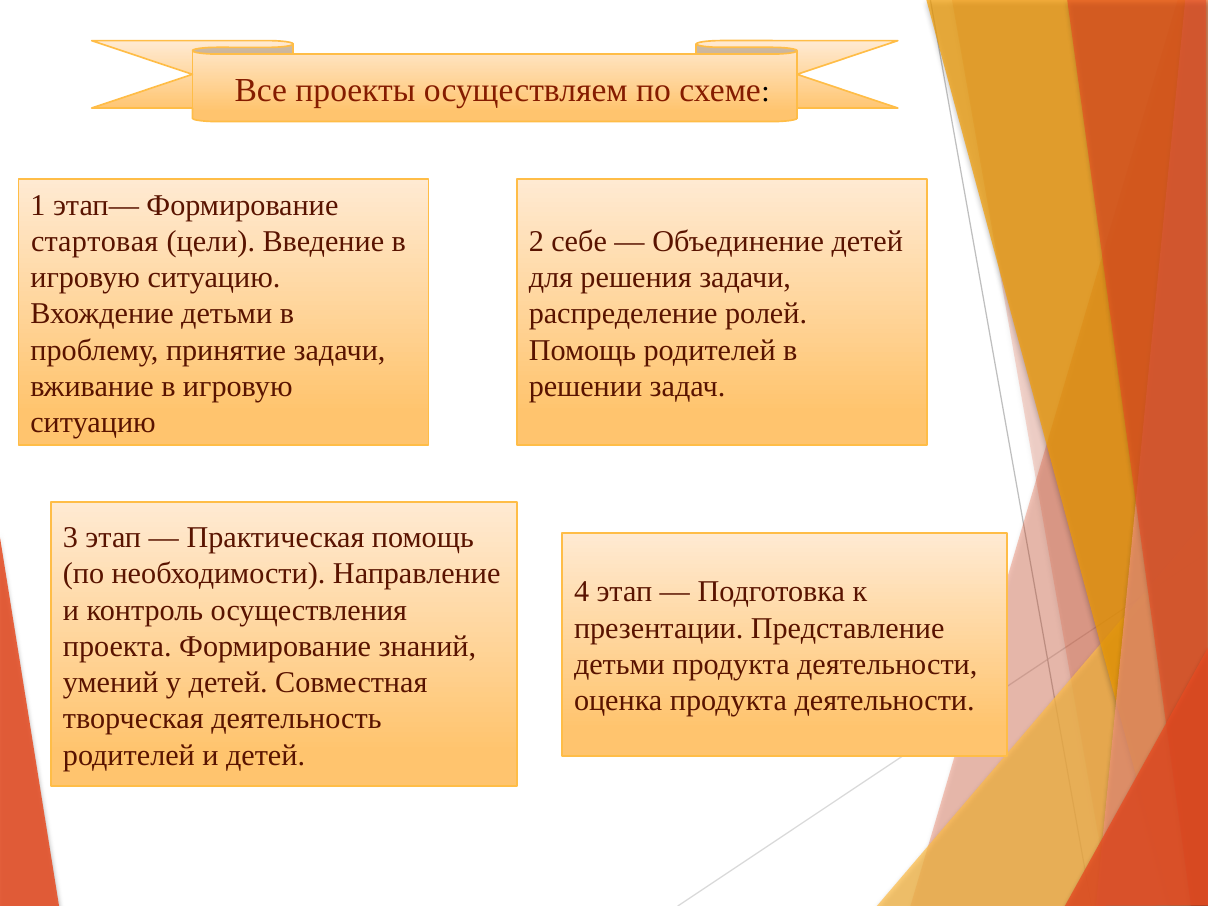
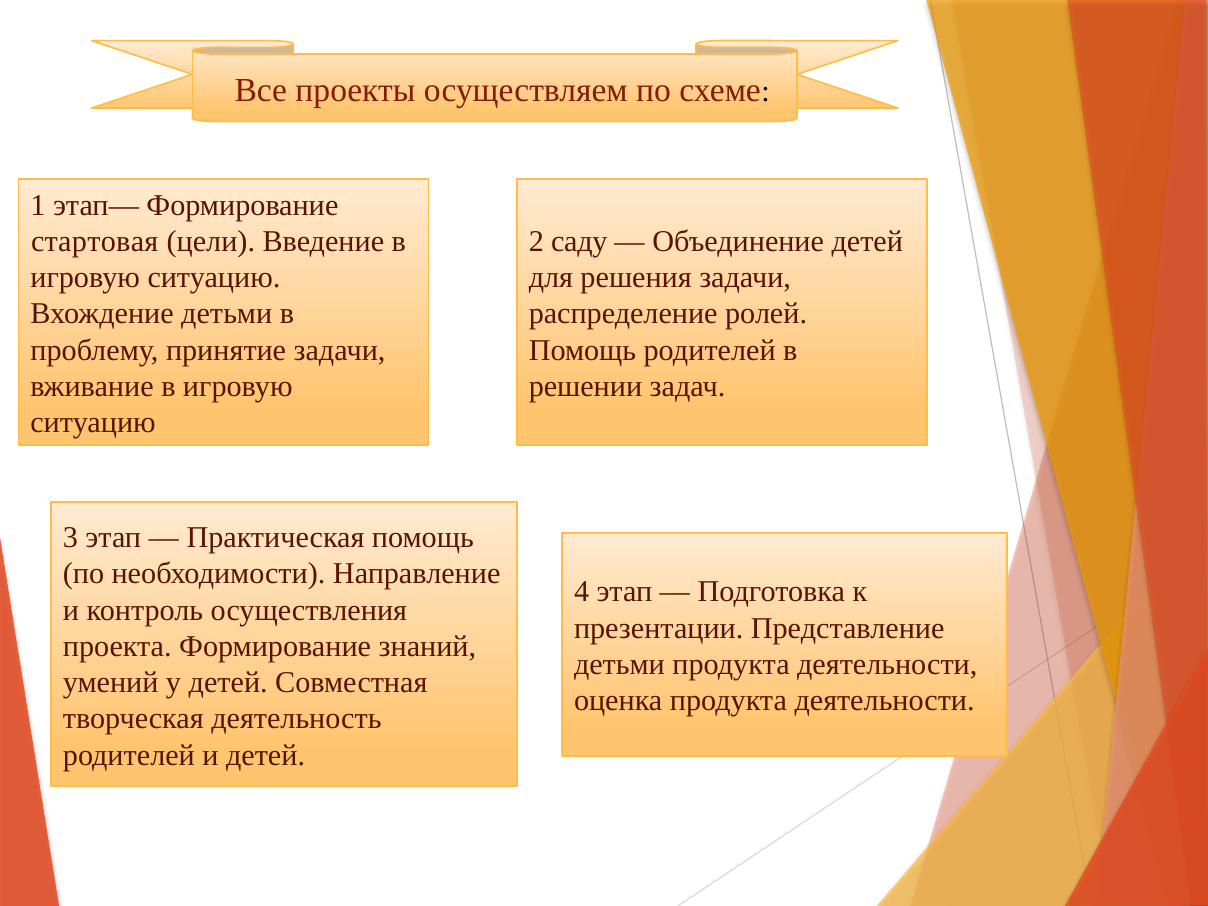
себе: себе -> саду (579, 241)
